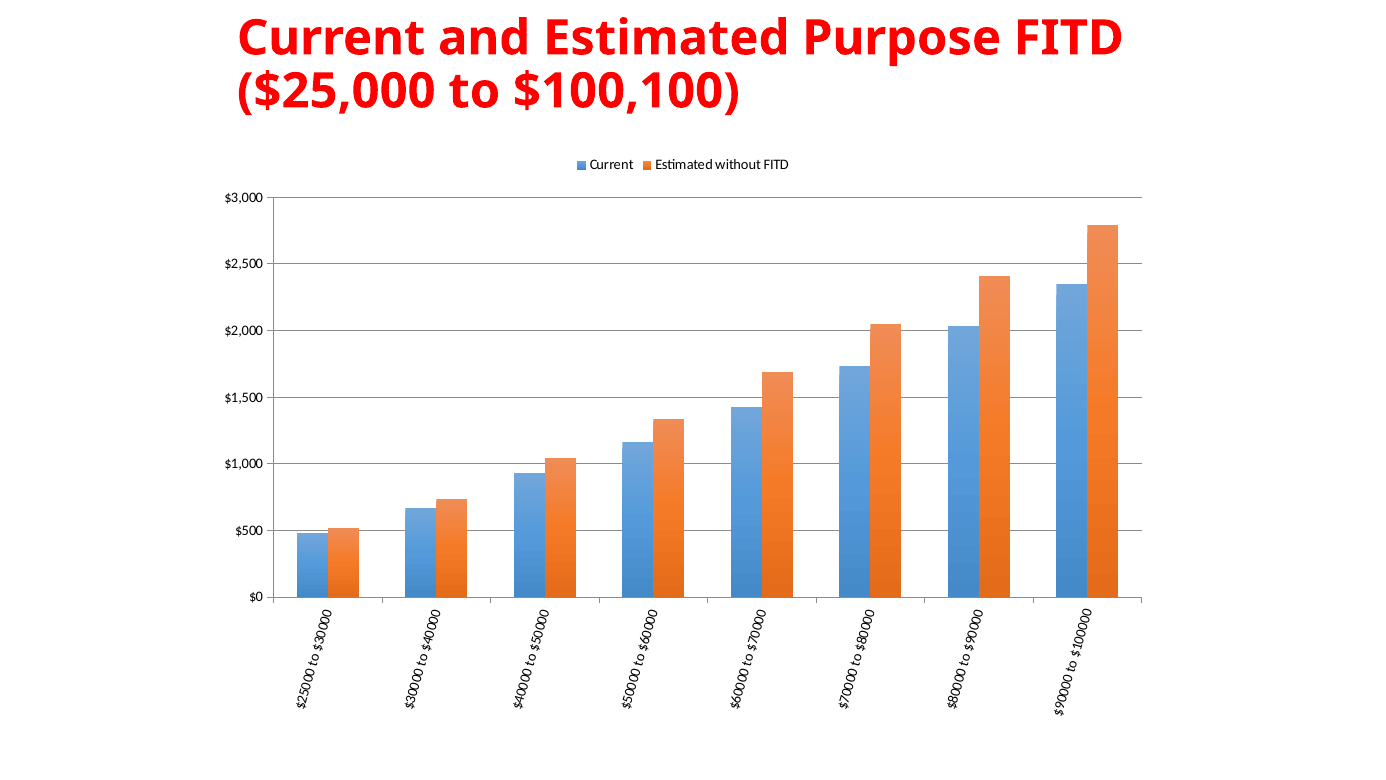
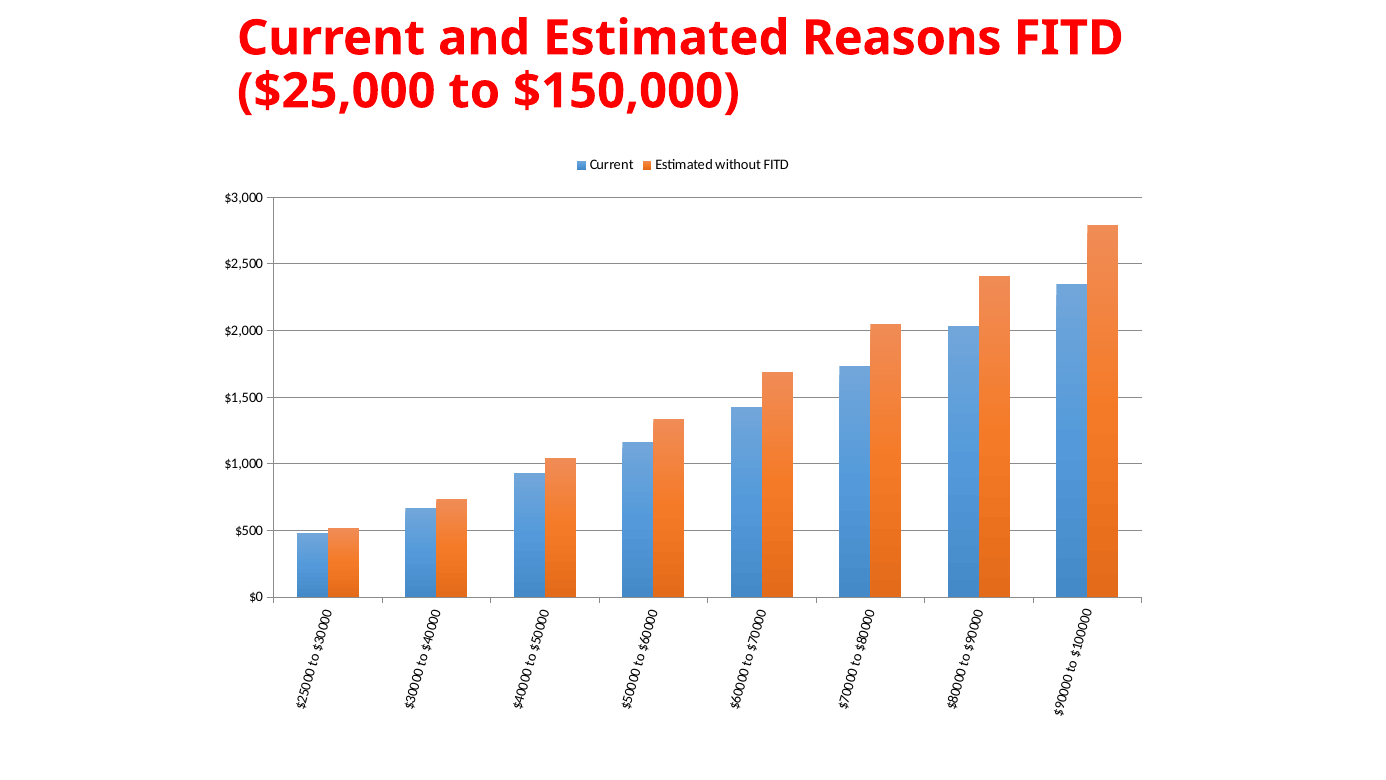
Purpose: Purpose -> Reasons (902, 38)
$100,100: $100,100 -> $150,000 (626, 91)
